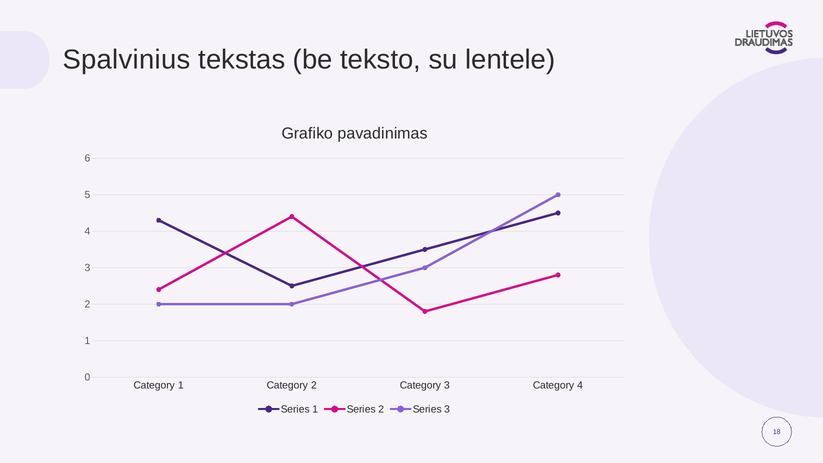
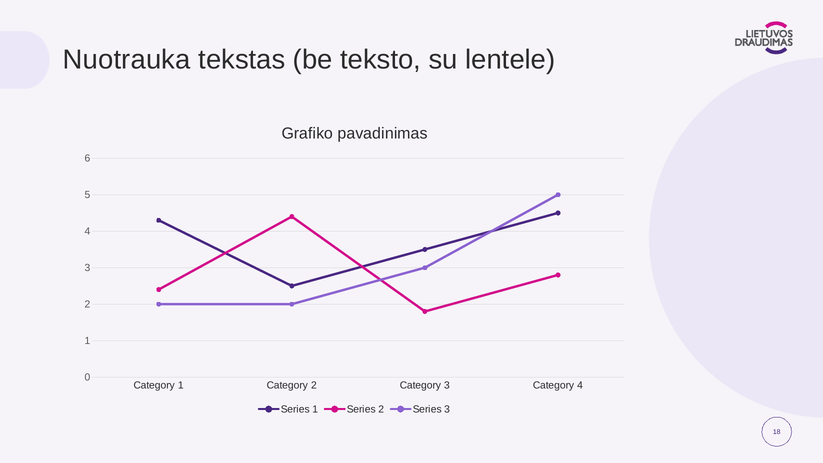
Spalvinius: Spalvinius -> Nuotrauka (127, 60)
